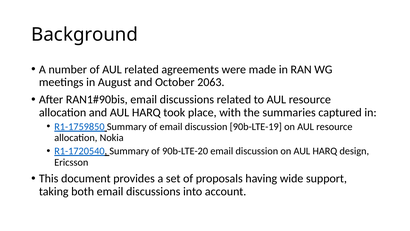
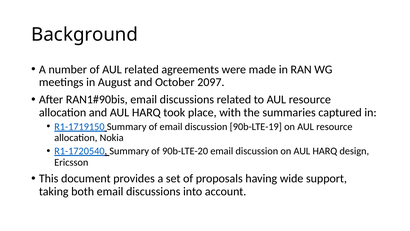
2063: 2063 -> 2097 (211, 82)
R1-1759850: R1-1759850 -> R1-1719150 (79, 127)
